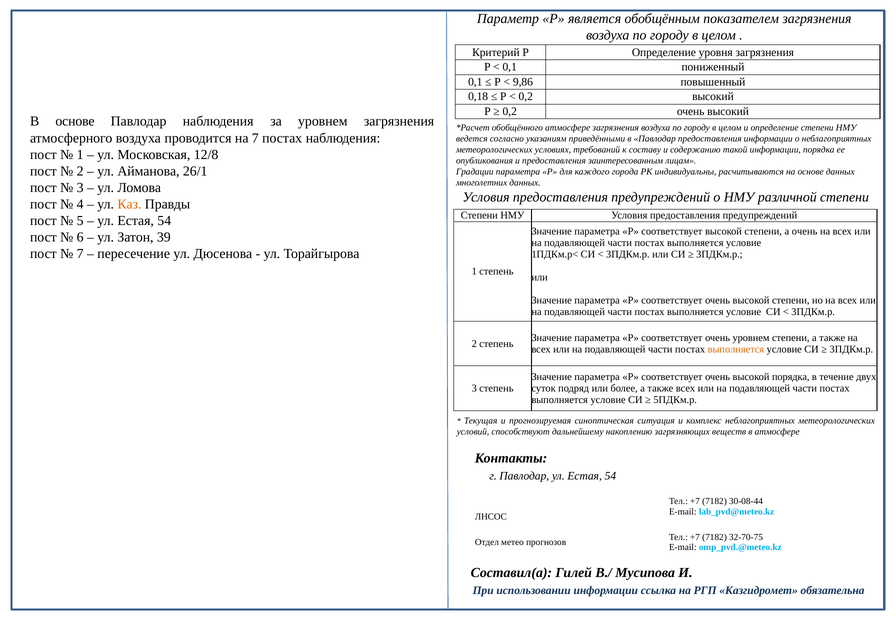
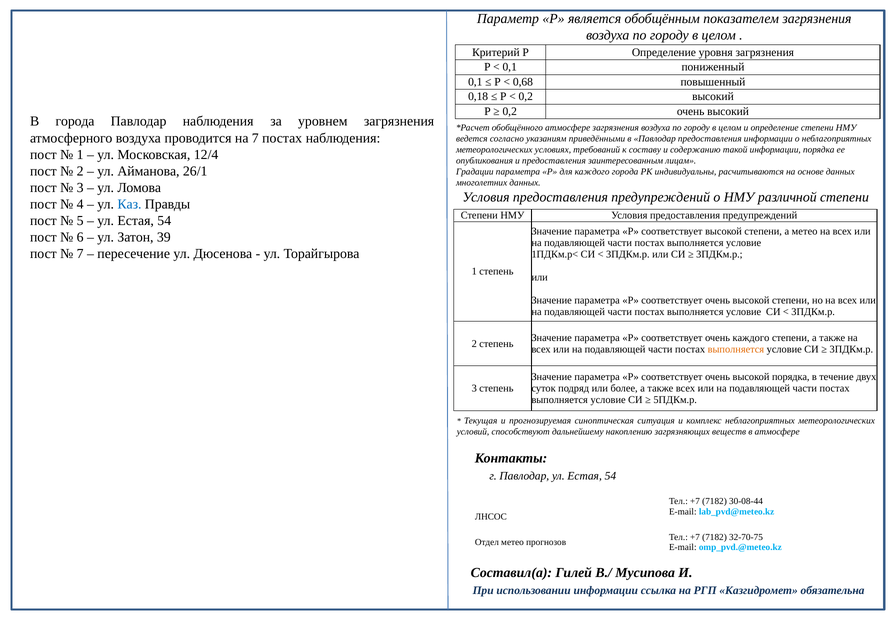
9,86: 9,86 -> 0,68 (523, 82)
В основе: основе -> города (75, 122)
12/8: 12/8 -> 12/4 (206, 155)
Каз colour: orange -> blue (129, 204)
а очень: очень -> метео (805, 232)
очень уровнем: уровнем -> каждого (751, 338)
